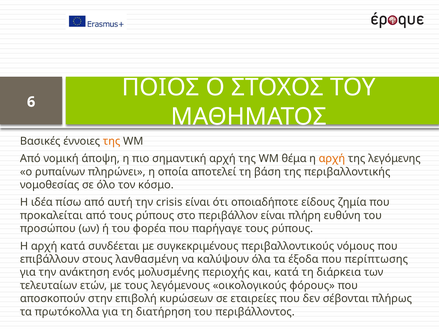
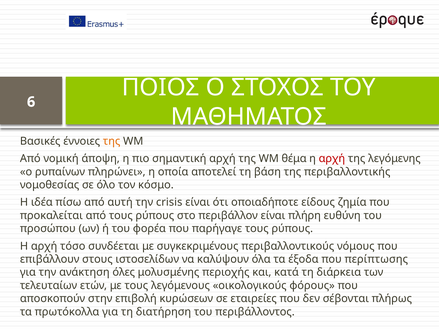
αρχή colour: orange -> red (332, 159)
αρχή κατά: κατά -> τόσο (73, 246)
λανθασμένη: λανθασμένη -> ιστοσελίδων (147, 259)
ενός: ενός -> όλες (124, 273)
